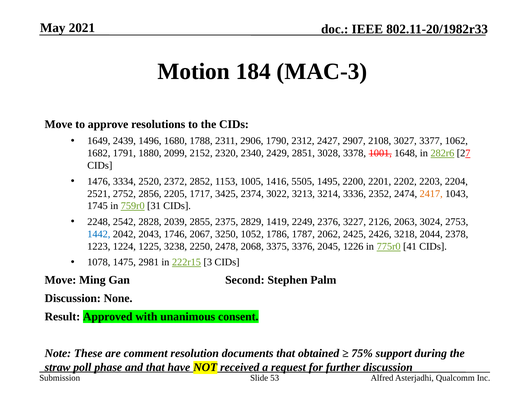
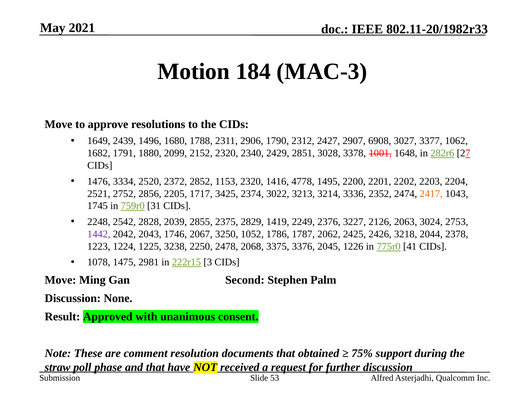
2108: 2108 -> 6908 (380, 141)
1153 1005: 1005 -> 2320 (252, 181)
5505: 5505 -> 4778 (303, 181)
1442 colour: blue -> purple (99, 234)
